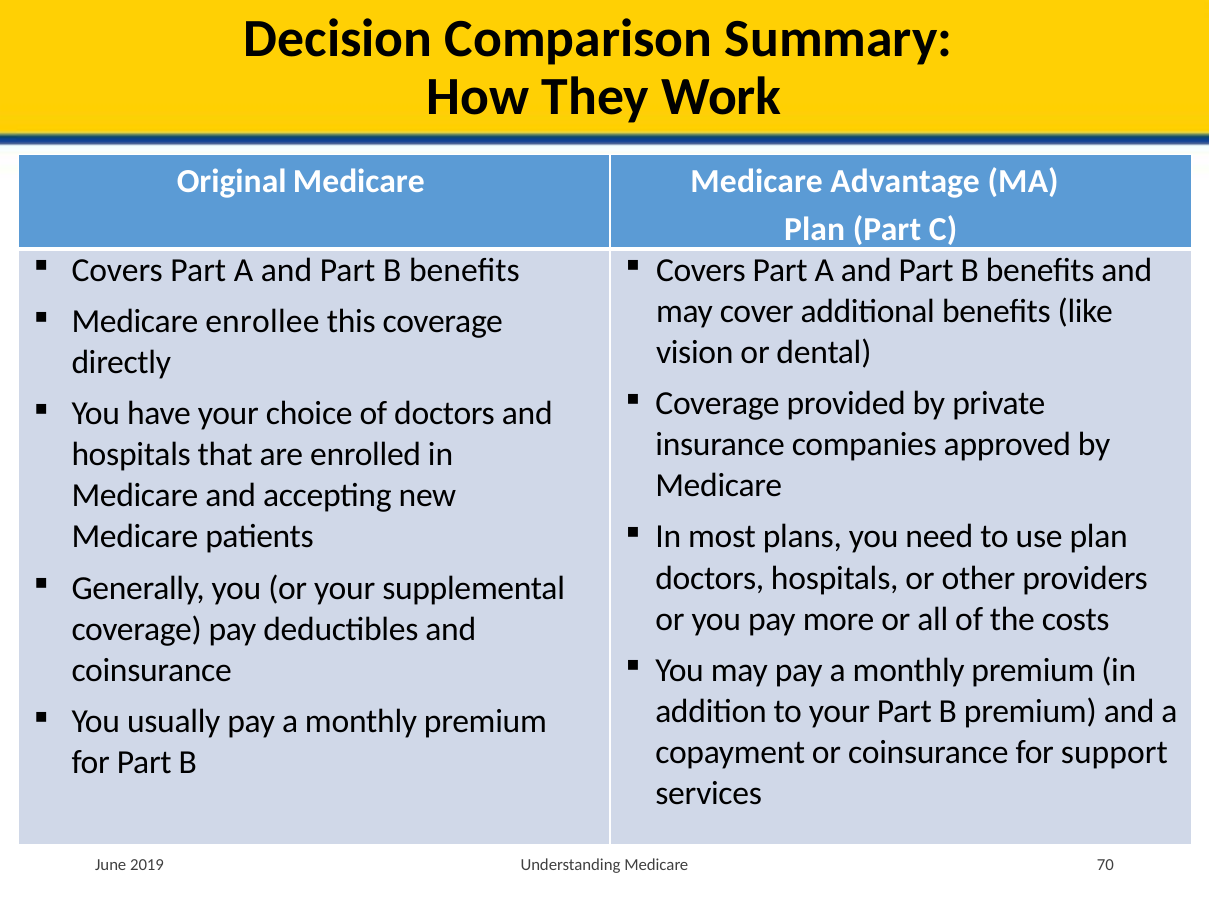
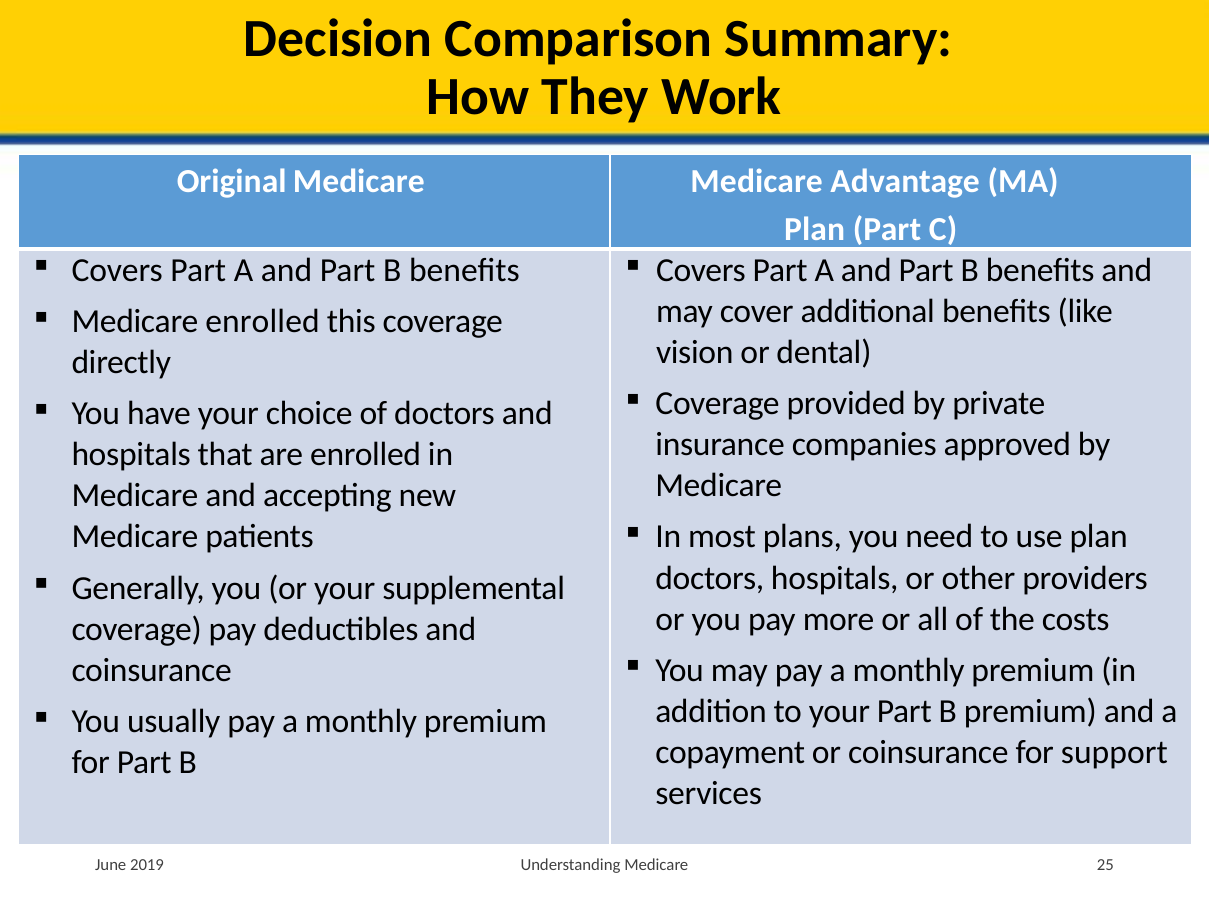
Medicare enrollee: enrollee -> enrolled (263, 322)
70: 70 -> 25 (1105, 866)
